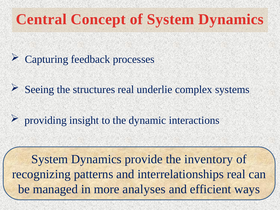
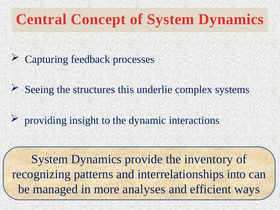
structures real: real -> this (126, 89)
interrelationships real: real -> into (236, 174)
